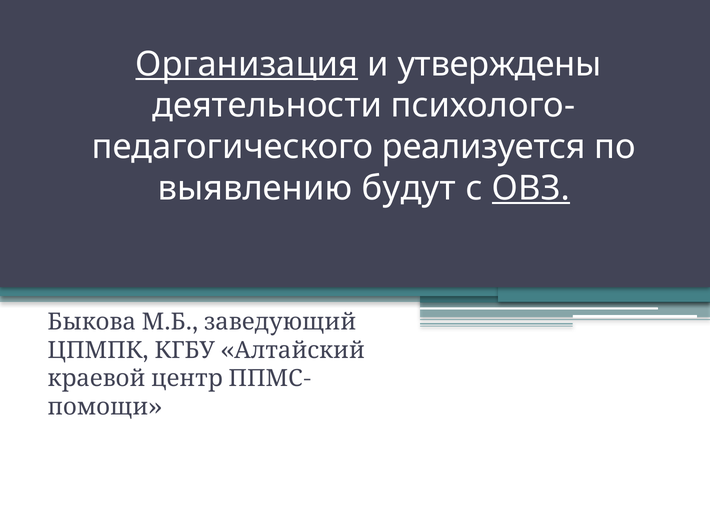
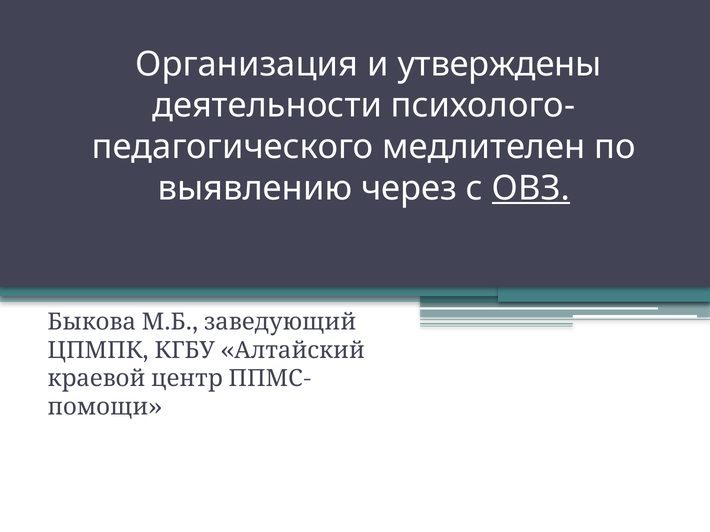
Организация underline: present -> none (247, 64)
реализуется: реализуется -> медлителен (484, 147)
будут: будут -> через (409, 189)
